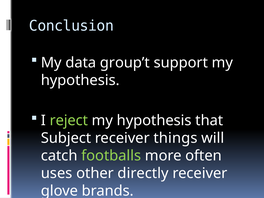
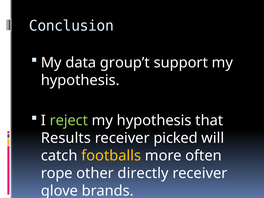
Subject: Subject -> Results (66, 138)
things: things -> picked (176, 138)
footballs colour: light green -> yellow (111, 156)
uses: uses -> rope (57, 173)
